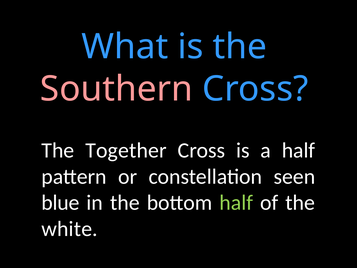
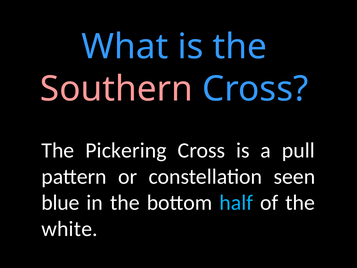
Together: Together -> Pickering (126, 150)
a half: half -> pull (298, 150)
half colour: light green -> light blue (236, 203)
